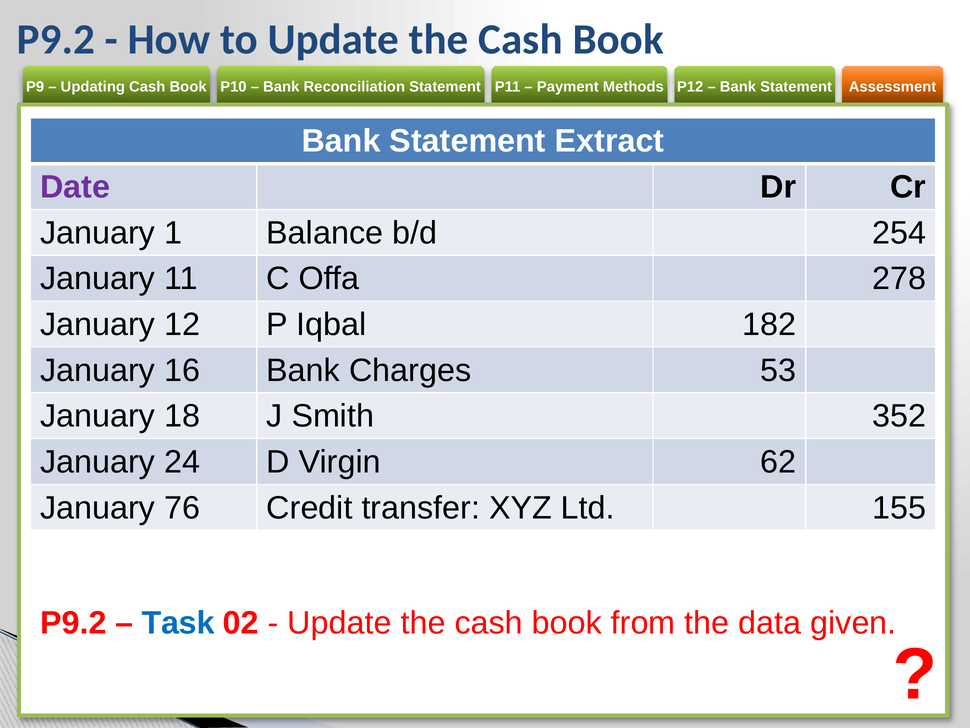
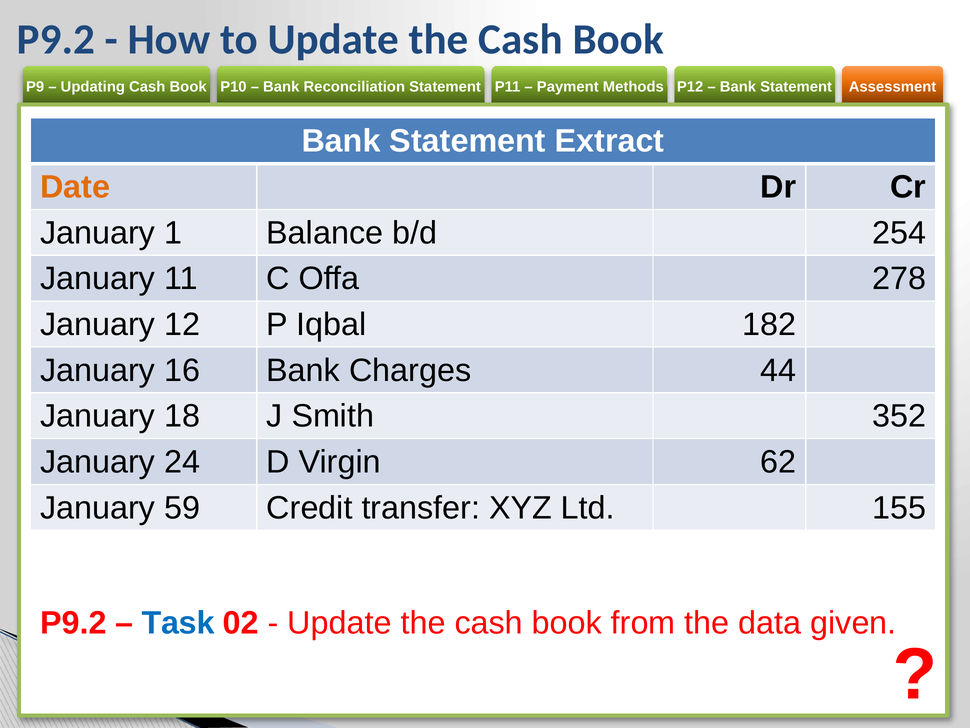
Date colour: purple -> orange (75, 187)
53: 53 -> 44 (778, 370)
76: 76 -> 59 (182, 508)
